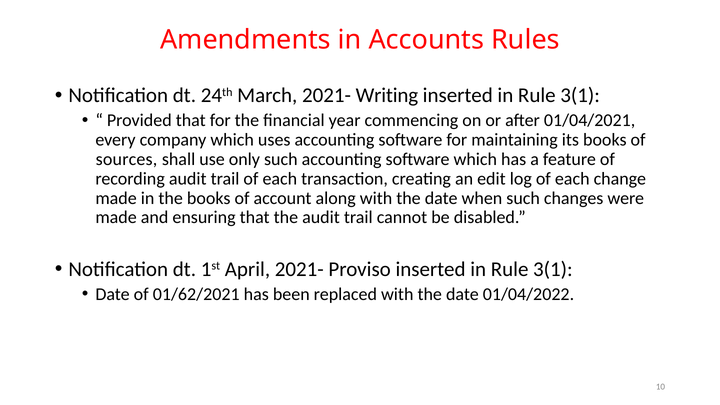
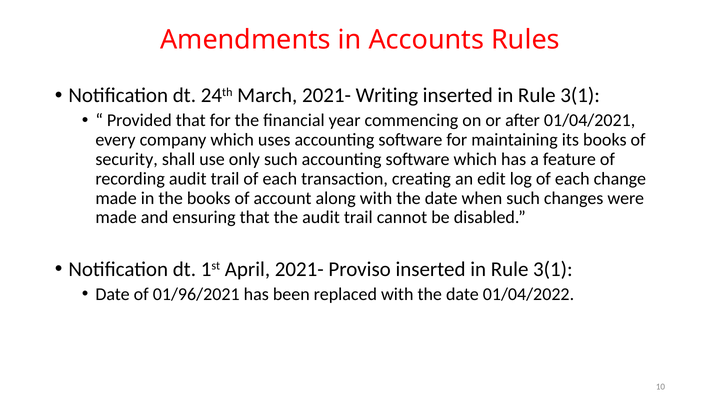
sources: sources -> security (127, 159)
01/62/2021: 01/62/2021 -> 01/96/2021 (196, 294)
